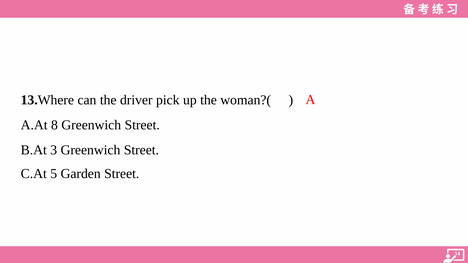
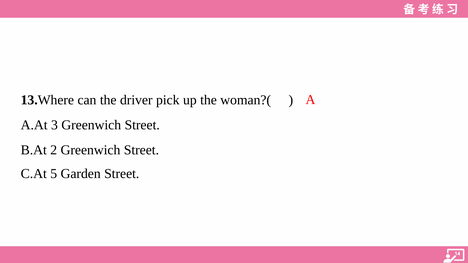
8: 8 -> 3 (54, 125)
3: 3 -> 2 (54, 150)
